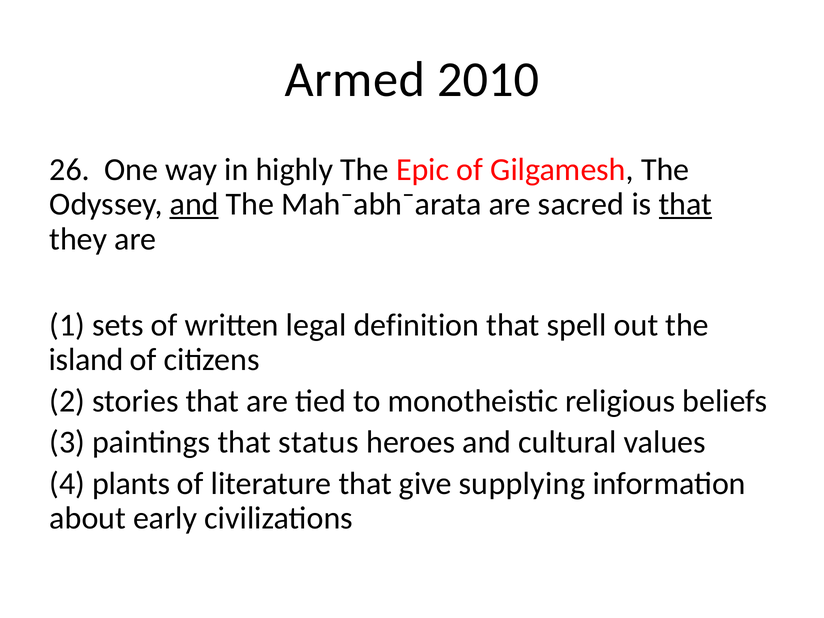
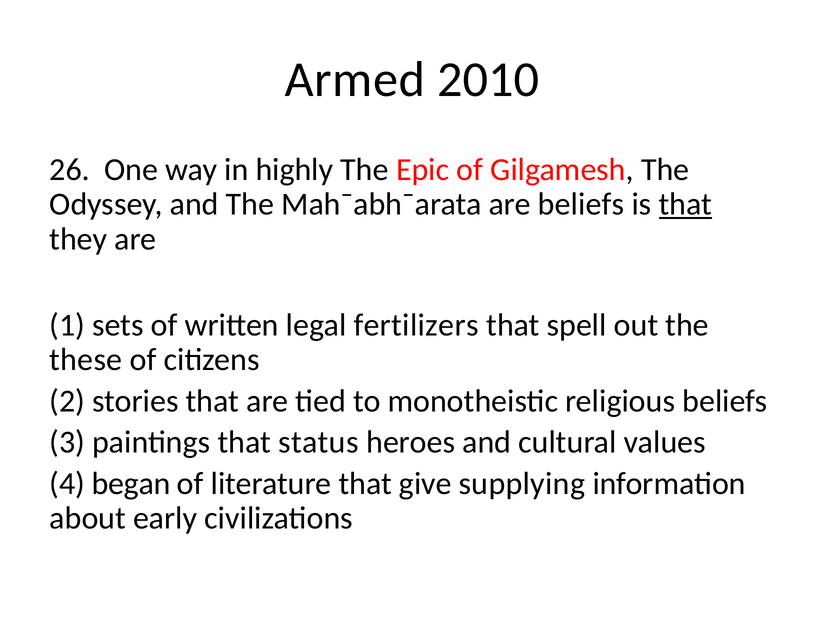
and underline: present -> none (194, 204)
are sacred: sacred -> beliefs (581, 204)
definition: definition -> fertilizers (416, 325)
island: island -> these (86, 360)
plants: plants -> began (131, 483)
